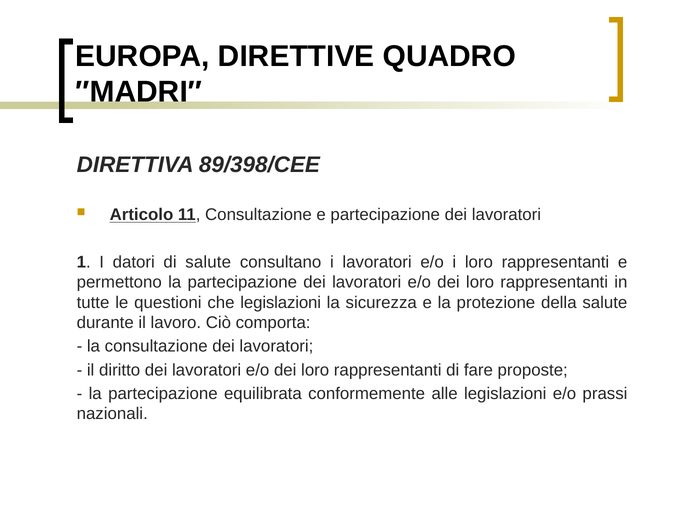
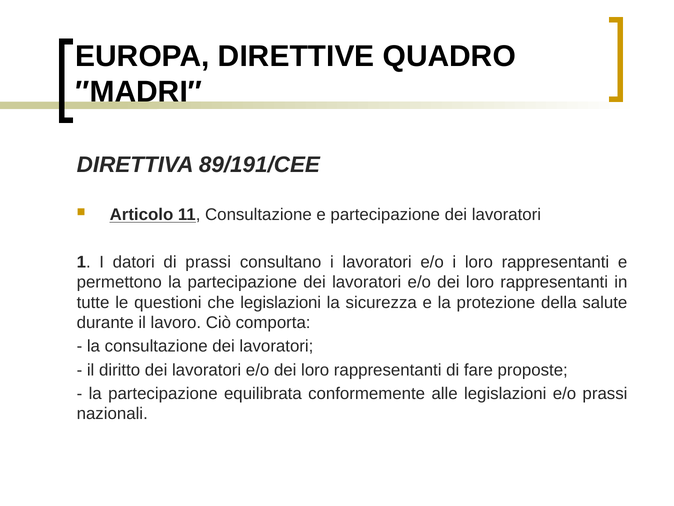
89/398/CEE: 89/398/CEE -> 89/191/CEE (259, 164)
di salute: salute -> prassi (208, 262)
